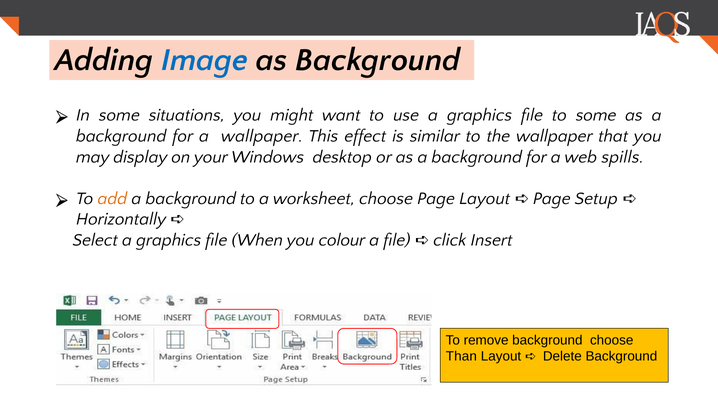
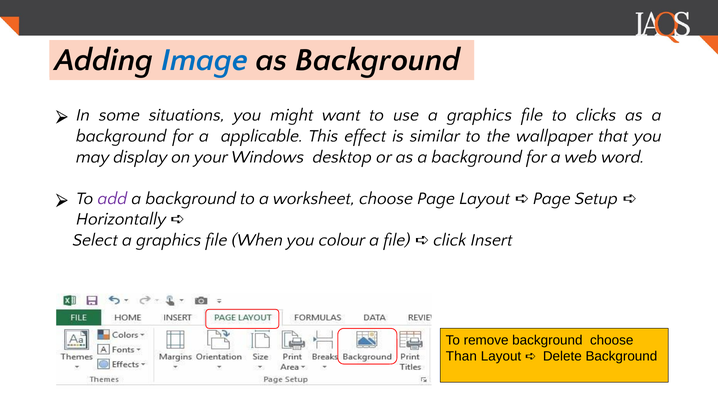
to some: some -> clicks (596, 115)
a wallpaper: wallpaper -> applicable (262, 136)
spills: spills -> word (623, 157)
add colour: orange -> purple (112, 198)
